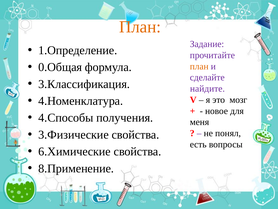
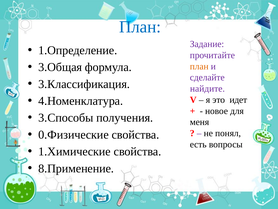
План colour: orange -> blue (140, 27)
0.Общая: 0.Общая -> 3.Общая (60, 67)
мозг: мозг -> идет (238, 100)
4.Способы: 4.Способы -> 3.Способы (66, 118)
3.Физические: 3.Физические -> 0.Физические (74, 134)
6.Химические: 6.Химические -> 1.Химические (75, 151)
